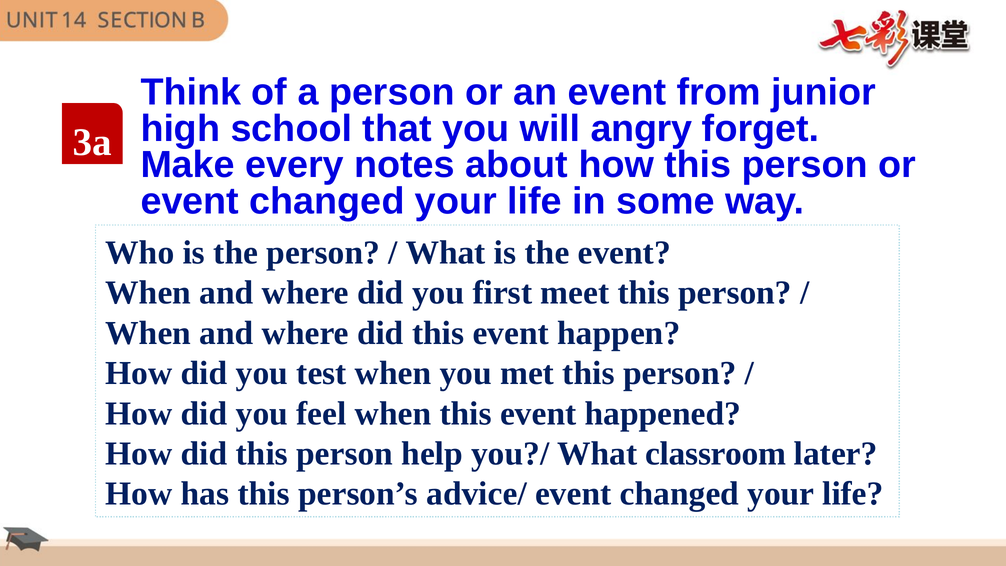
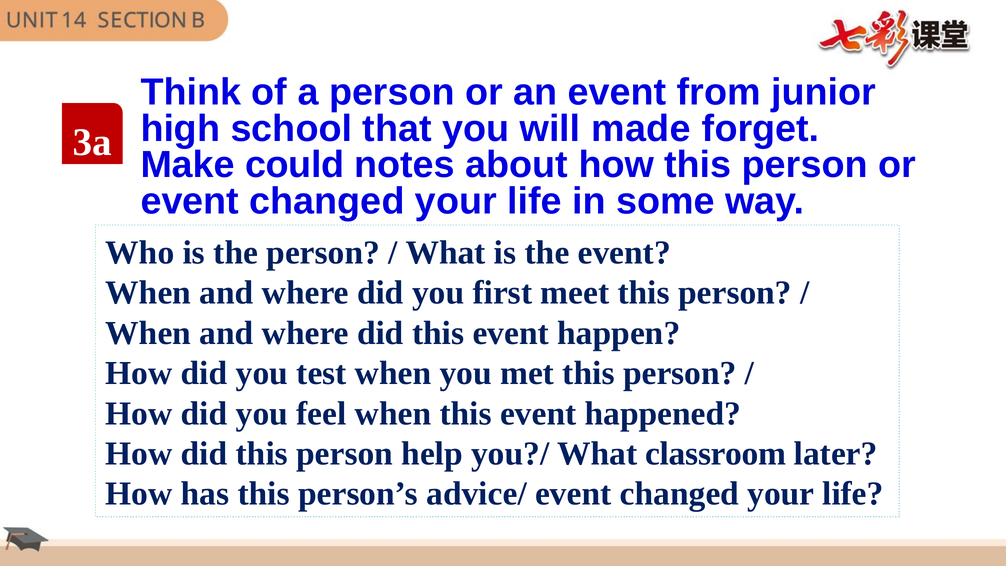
angry: angry -> made (641, 129)
every: every -> could (295, 165)
